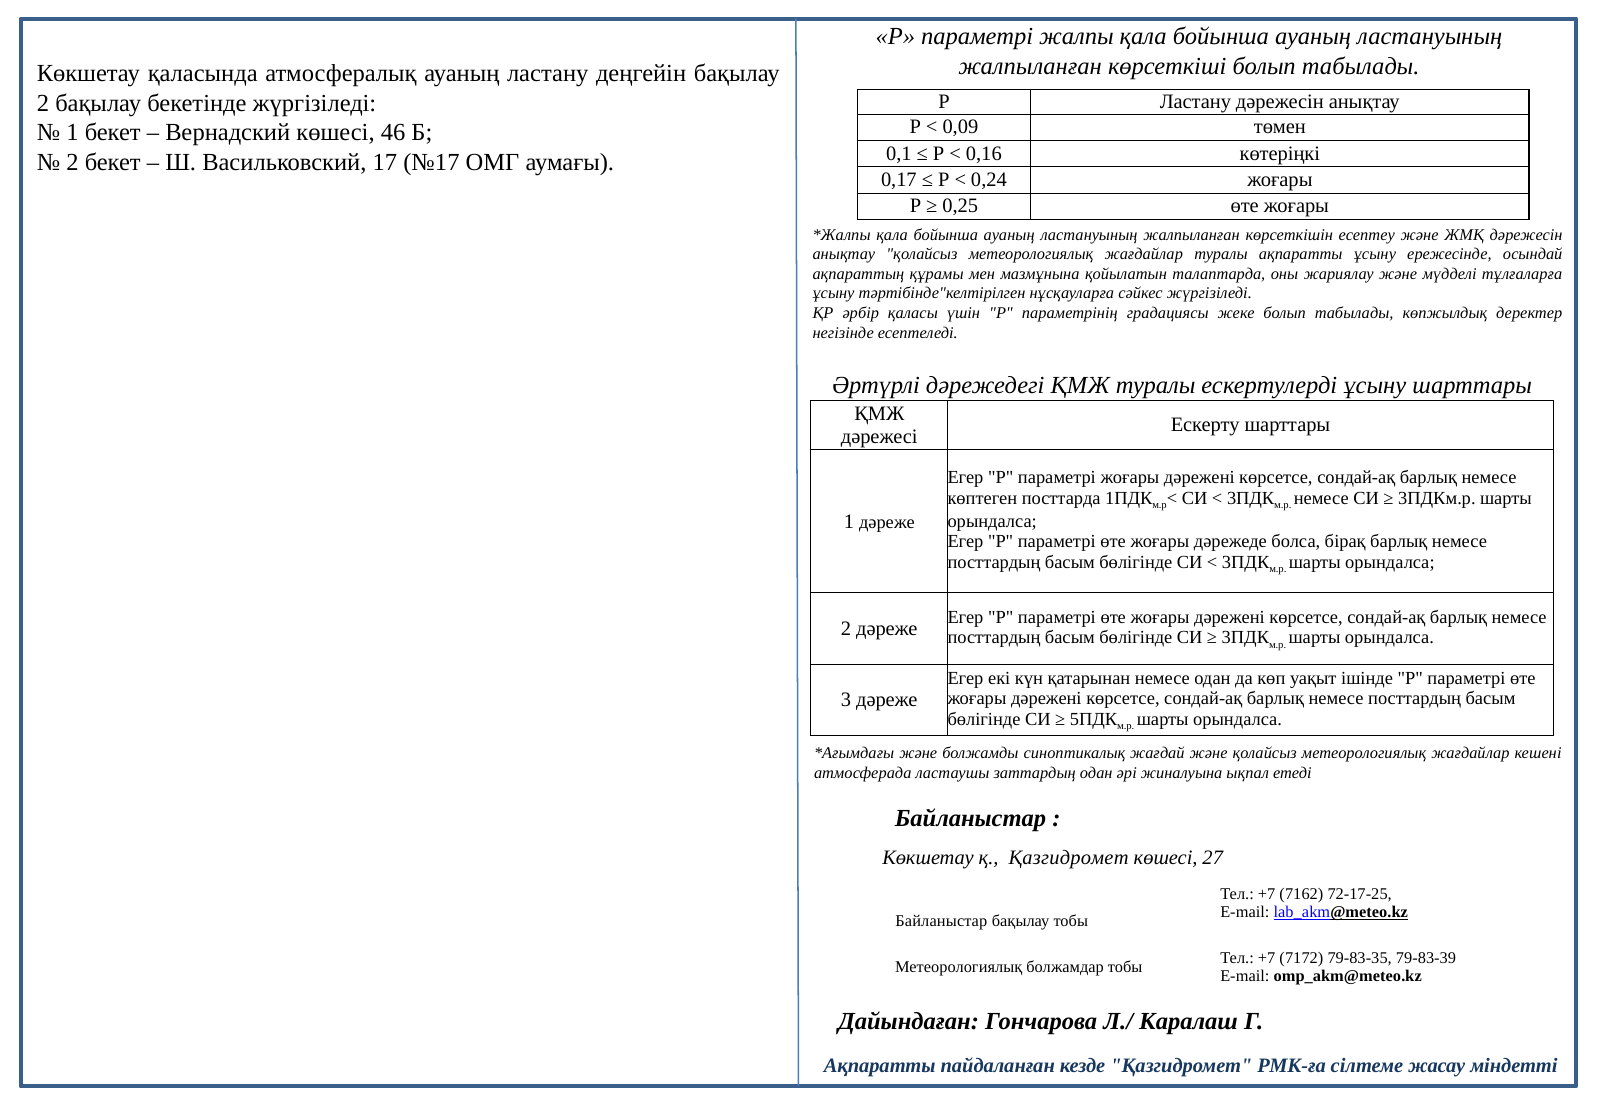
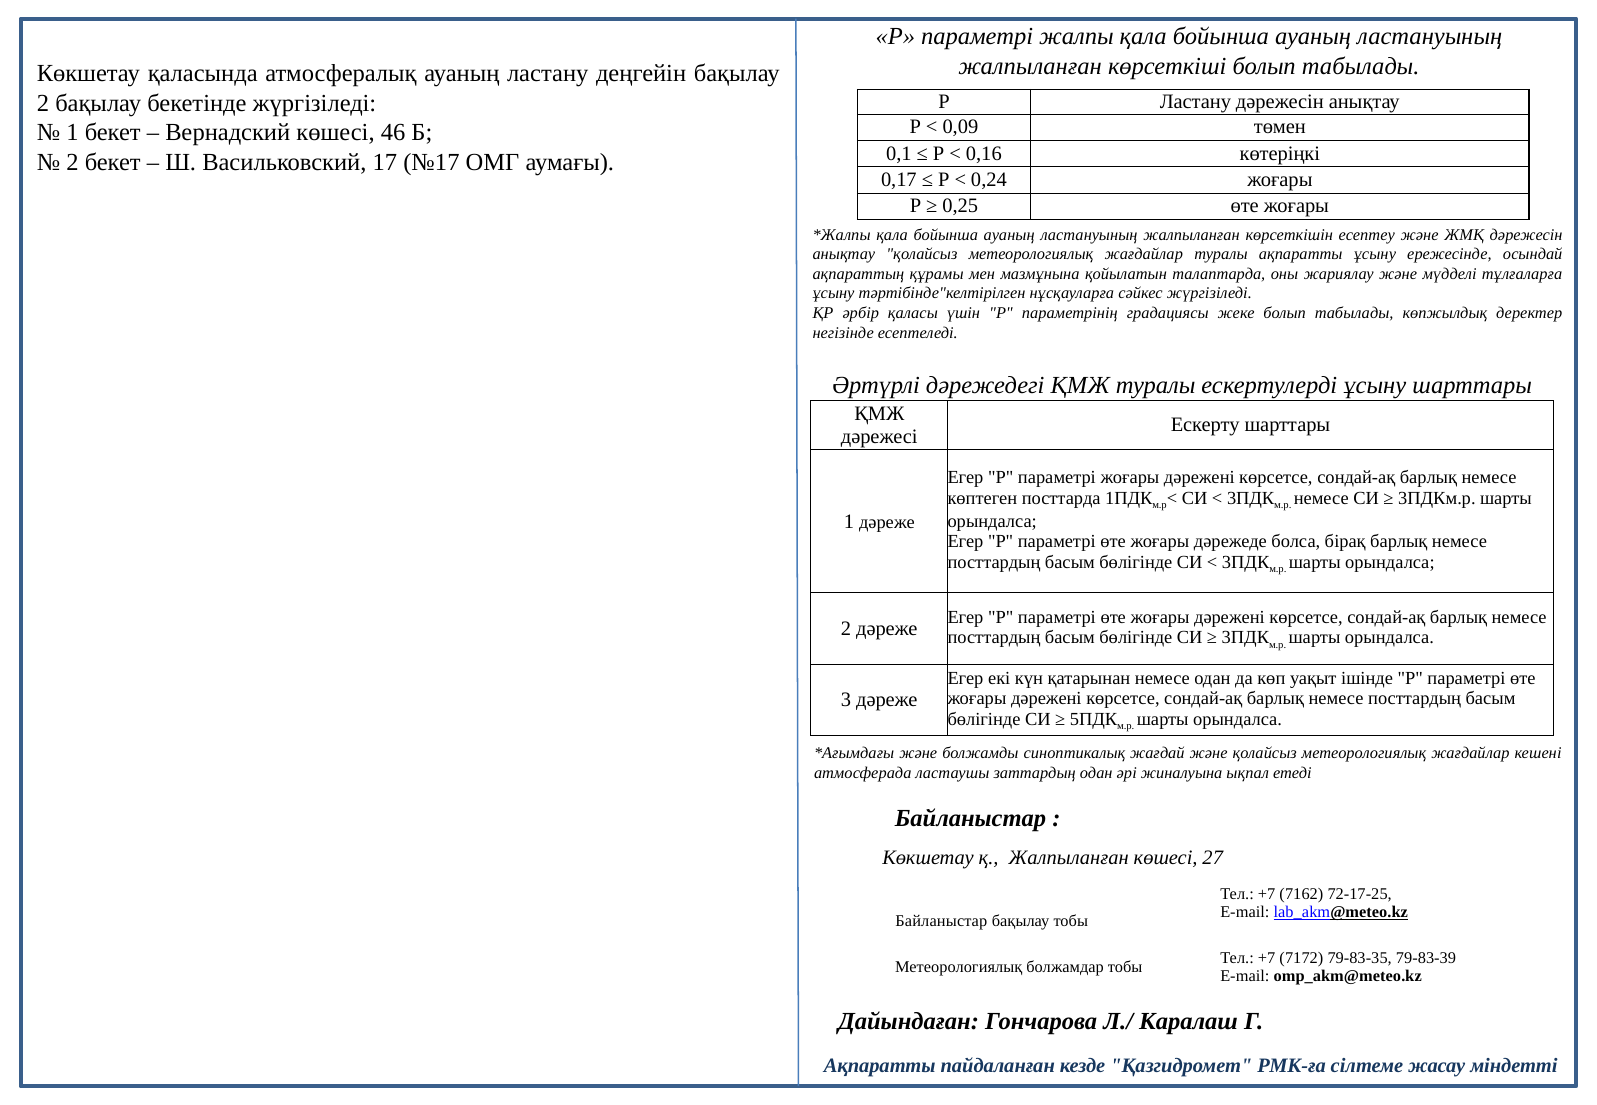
қ Қазгидромет: Қазгидромет -> Жалпыланған (1069, 858)
